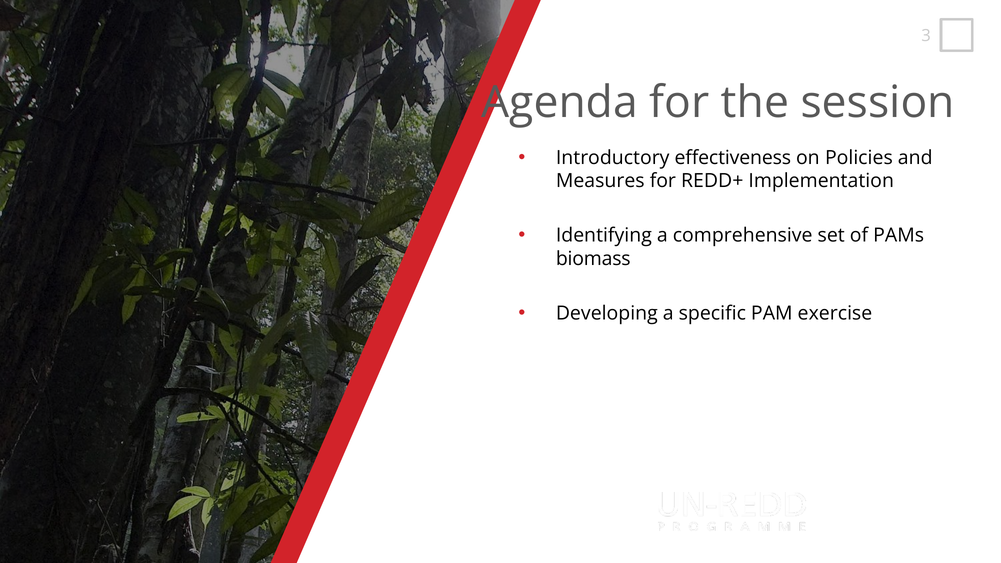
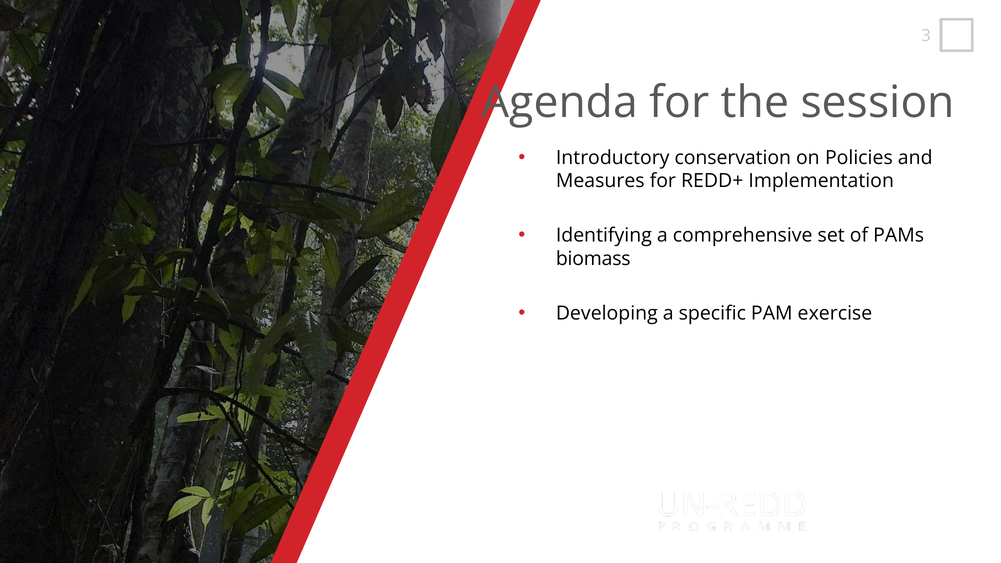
effectiveness: effectiveness -> conservation (733, 158)
